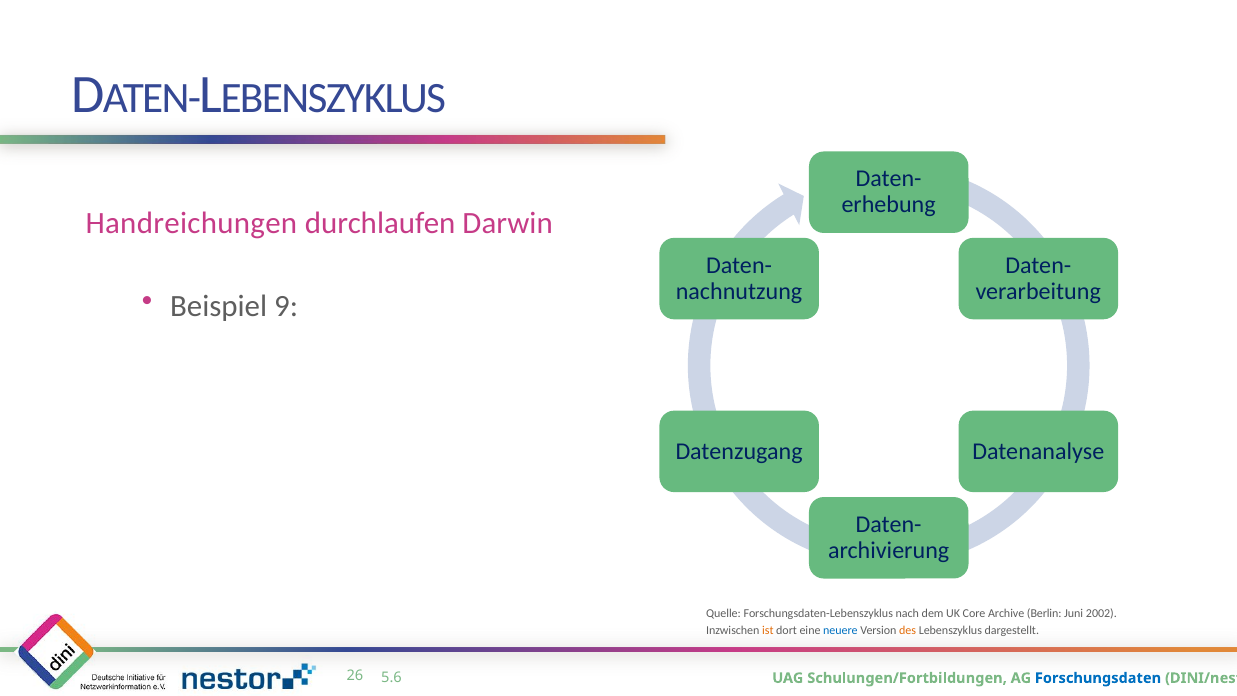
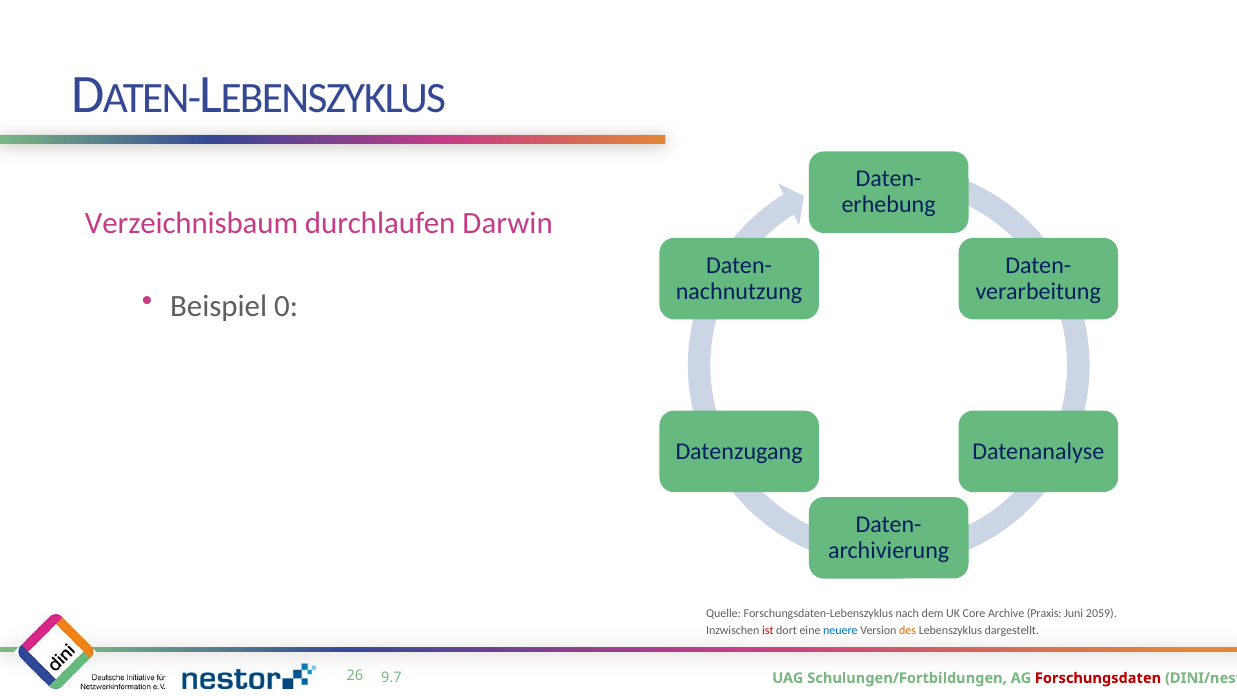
Handreichungen: Handreichungen -> Verzeichnisbaum (192, 223)
9: 9 -> 0 (286, 306)
Berlin: Berlin -> Praxis (1044, 614)
2002: 2002 -> 2059 (1101, 614)
ist colour: orange -> red (768, 630)
5.6: 5.6 -> 9.7 (392, 677)
Forschungsdaten colour: blue -> red (1098, 678)
